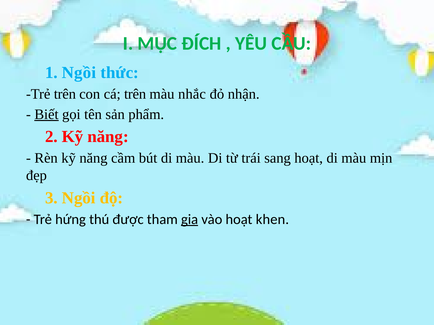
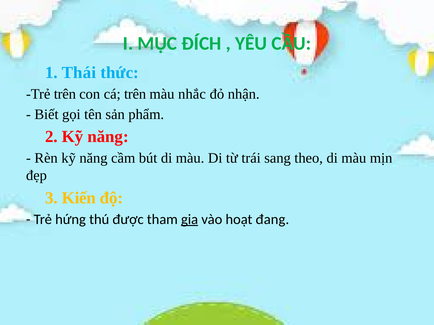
1 Ngồi: Ngồi -> Thái (79, 73)
Biết underline: present -> none (46, 115)
sang hoạt: hoạt -> theo (309, 158)
3 Ngồi: Ngồi -> Kiến (79, 198)
khen: khen -> đang (272, 220)
